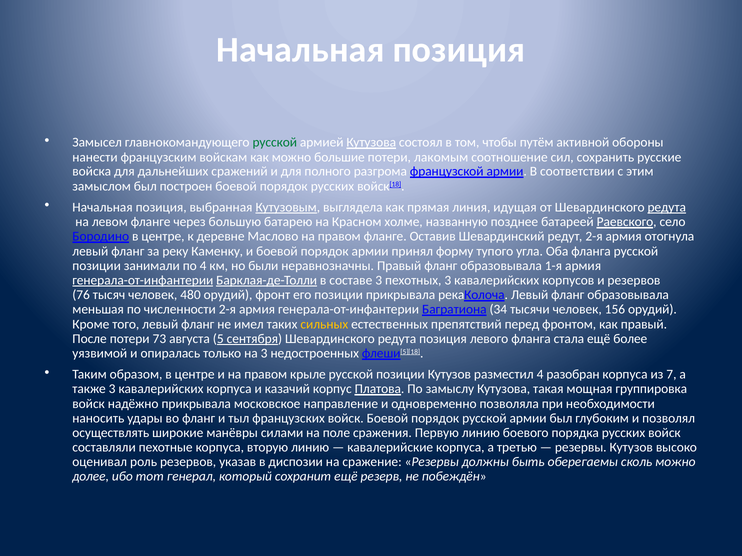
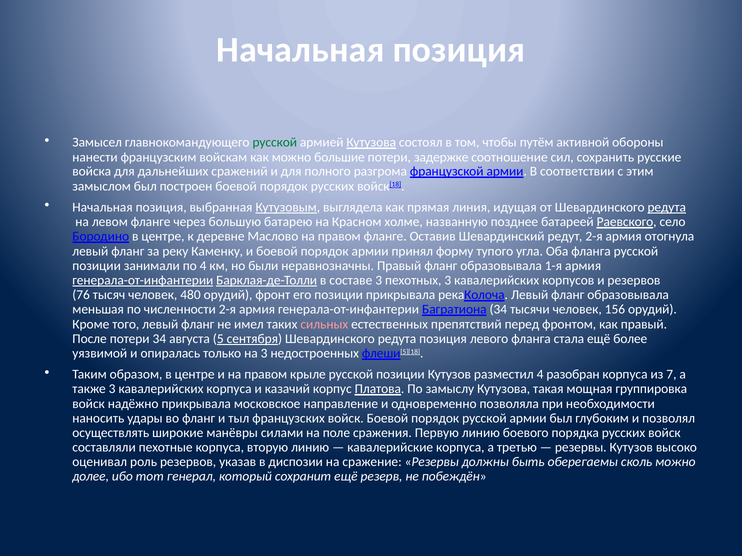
лакомым: лакомым -> задержке (441, 157)
сильных colour: yellow -> pink (324, 325)
потери 73: 73 -> 34 (159, 339)
